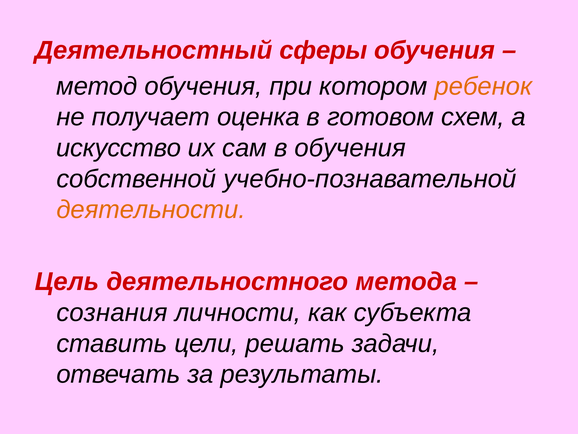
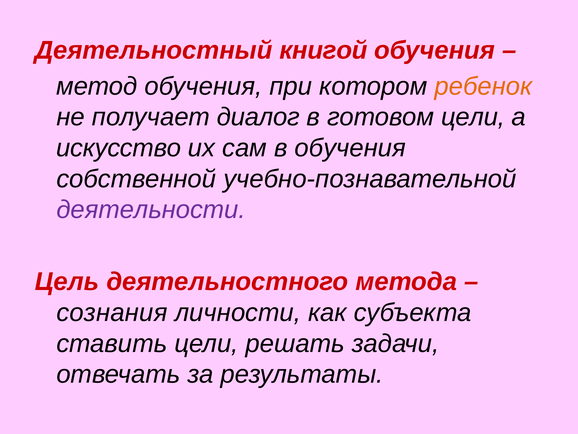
сферы: сферы -> книгой (324, 50)
оценка: оценка -> диалог (258, 117)
готовом схем: схем -> цели (473, 117)
деятельности colour: orange -> purple (151, 210)
